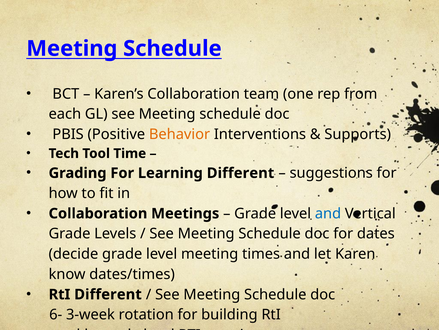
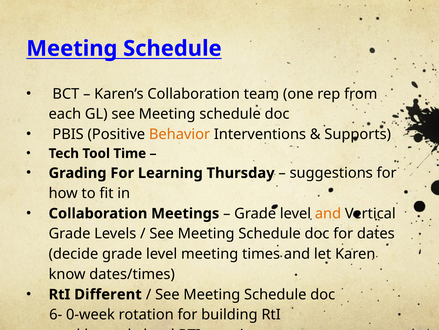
Learning Different: Different -> Thursday (241, 173)
and colour: blue -> orange (328, 213)
3-week: 3-week -> 0-week (90, 314)
